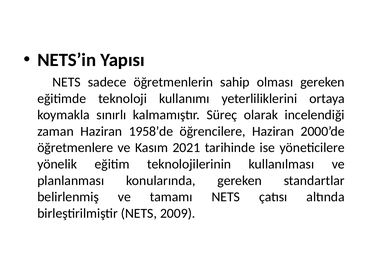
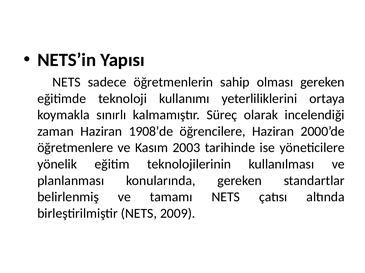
1958’de: 1958’de -> 1908’de (151, 132)
2021: 2021 -> 2003 (186, 148)
